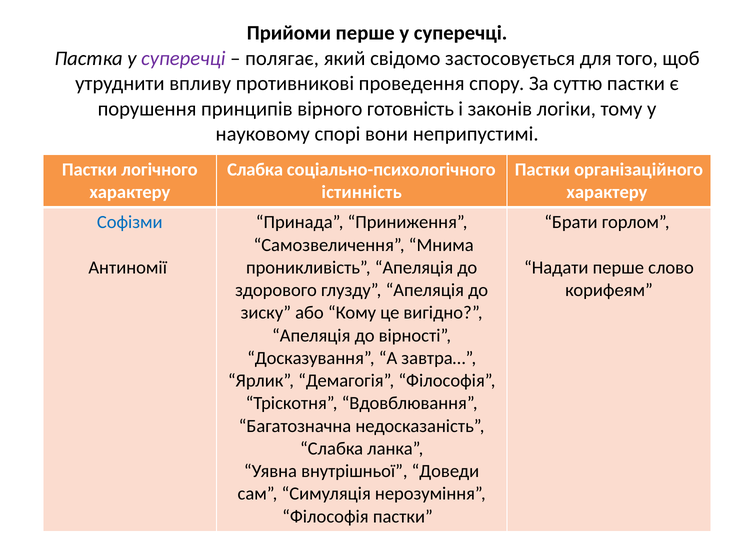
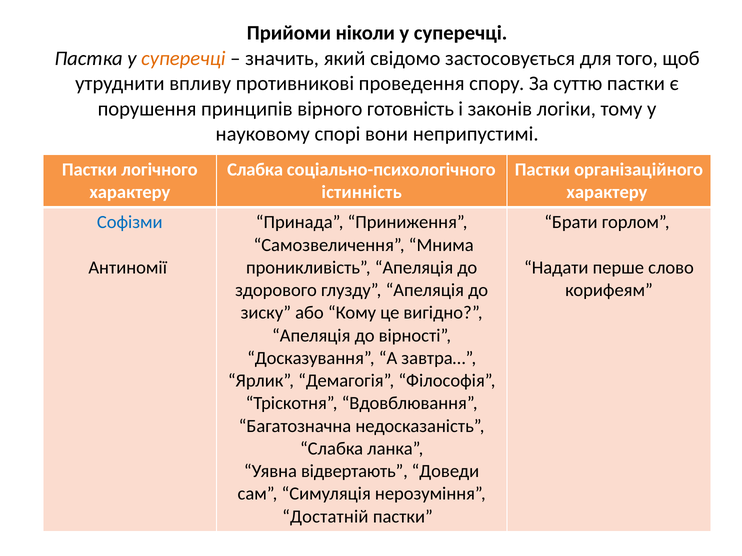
Прийоми перше: перше -> ніколи (365, 33)
суперечці colour: purple -> orange (183, 58)
полягає: полягає -> значить (282, 58)
внутрішньої: внутрішньої -> відвертають (354, 472)
Філософія: Філософія -> Достатній (325, 517)
